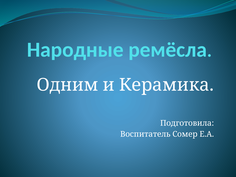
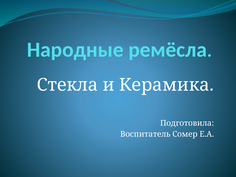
Одним: Одним -> Стекла (67, 85)
